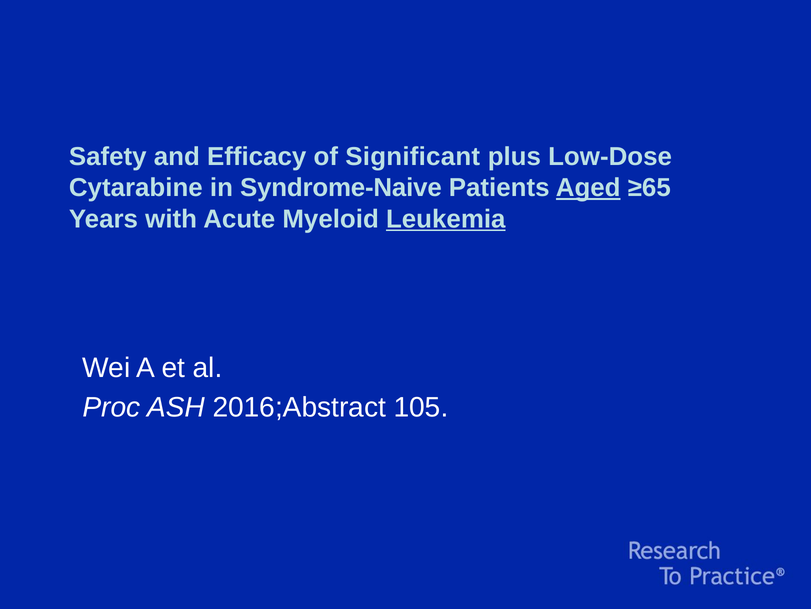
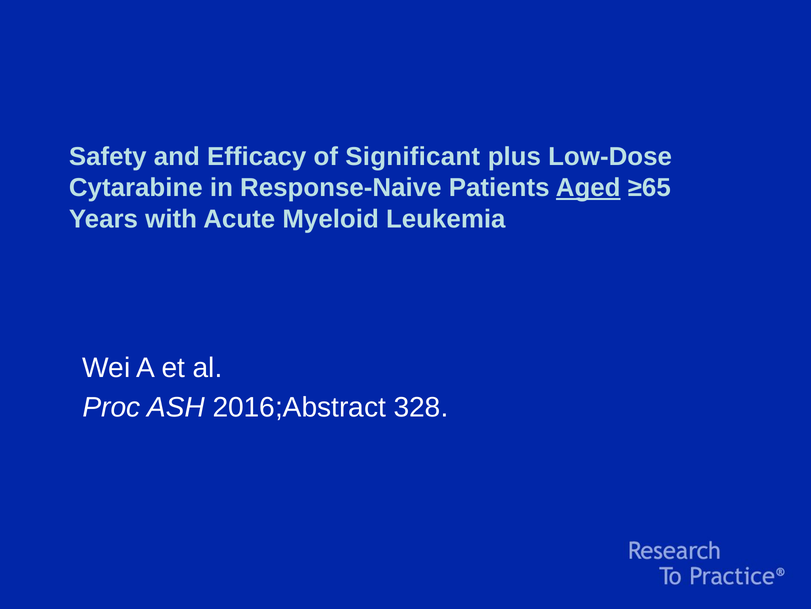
Syndrome-Naive: Syndrome-Naive -> Response-Naive (341, 188)
Leukemia underline: present -> none (446, 219)
105: 105 -> 328 (421, 407)
